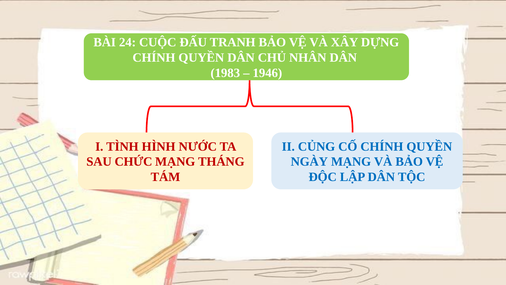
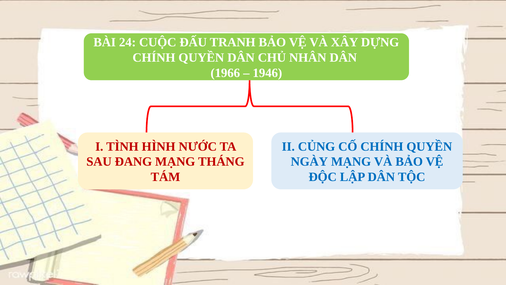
1983: 1983 -> 1966 (225, 73)
CHỨC: CHỨC -> ĐANG (133, 162)
